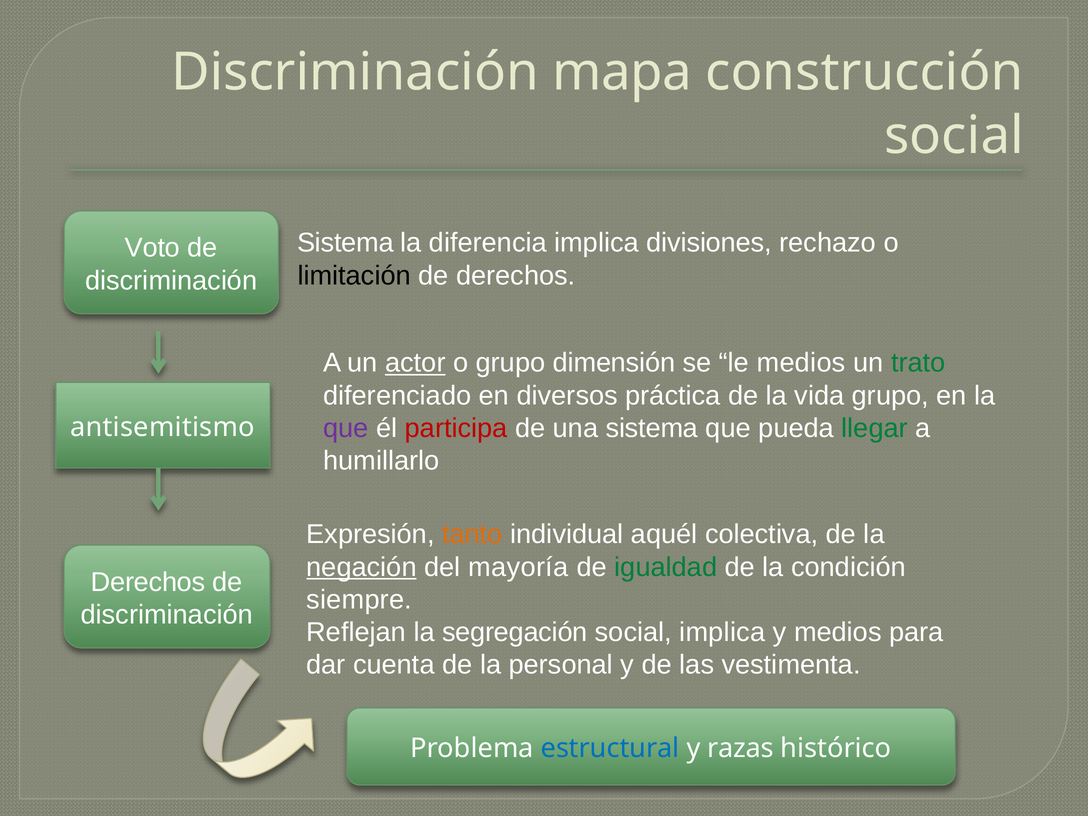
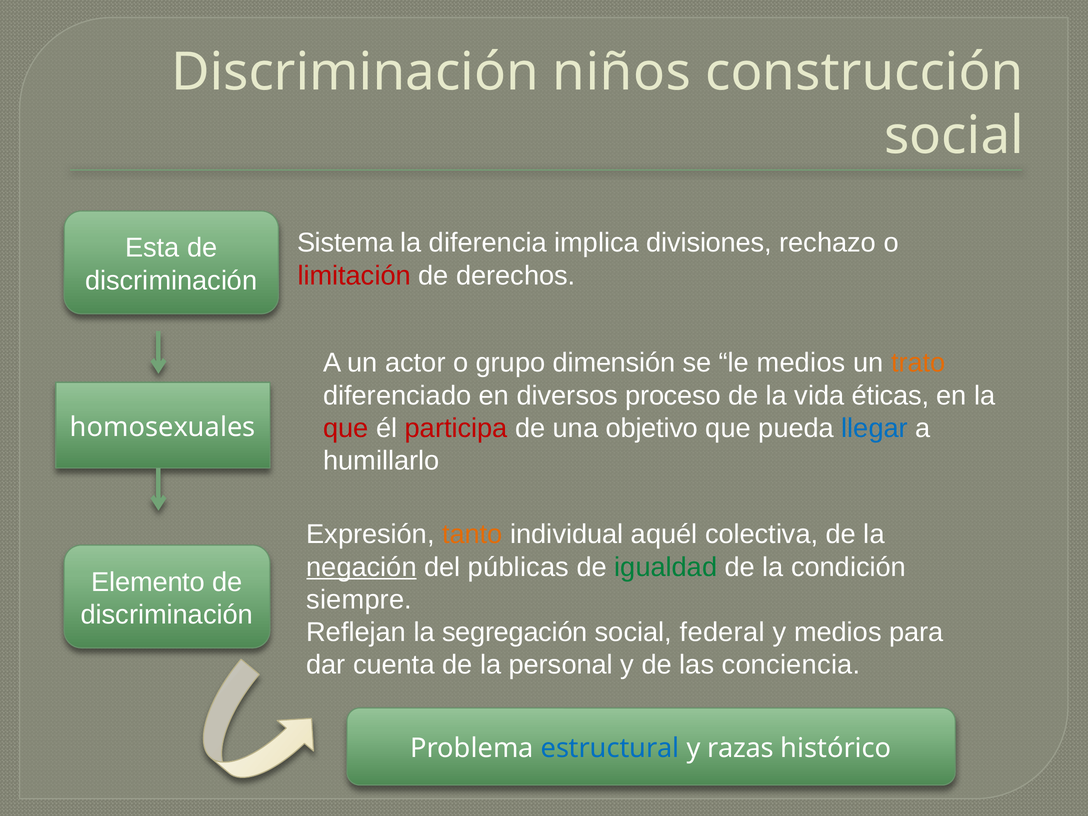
mapa: mapa -> niños (622, 72)
Voto: Voto -> Esta (152, 248)
limitación colour: black -> red (354, 276)
actor underline: present -> none (415, 363)
trato colour: green -> orange (918, 363)
práctica: práctica -> proceso (673, 396)
vida grupo: grupo -> éticas (890, 396)
que colour: purple -> red (346, 428)
una sistema: sistema -> objetivo (652, 428)
llegar colour: green -> blue (875, 428)
antisemitismo: antisemitismo -> homosexuales (163, 427)
mayoría: mayoría -> públicas (518, 567)
Derechos: Derechos -> Elemento (148, 582)
social implica: implica -> federal (722, 632)
vestimenta: vestimenta -> conciencia (791, 665)
